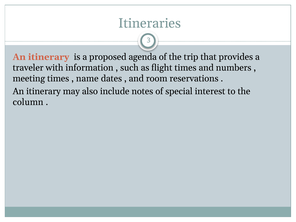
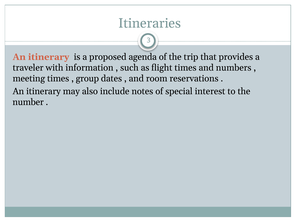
name: name -> group (87, 79)
column: column -> number (28, 102)
